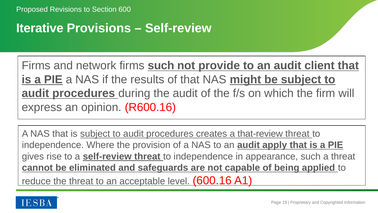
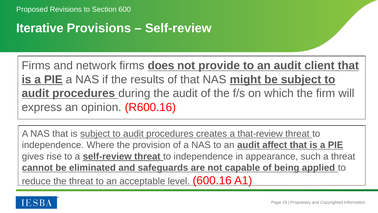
firms such: such -> does (161, 66)
apply: apply -> affect (275, 145)
